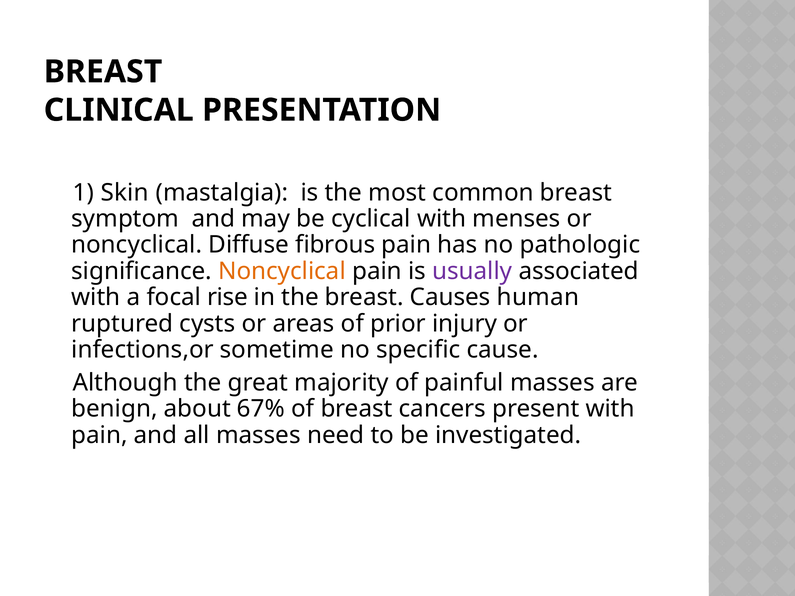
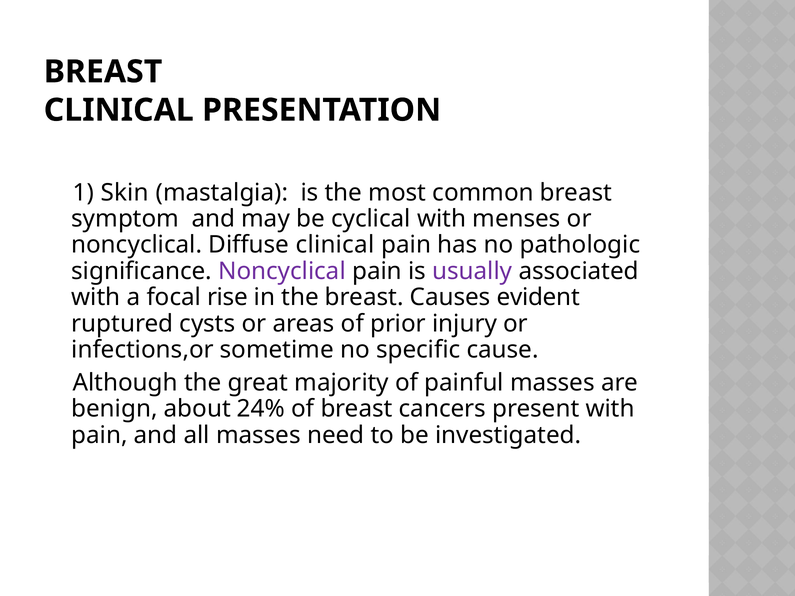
Diffuse fibrous: fibrous -> clinical (335, 245)
Noncyclical colour: orange -> purple (282, 271)
human: human -> evident (538, 297)
67%: 67% -> 24% (261, 409)
